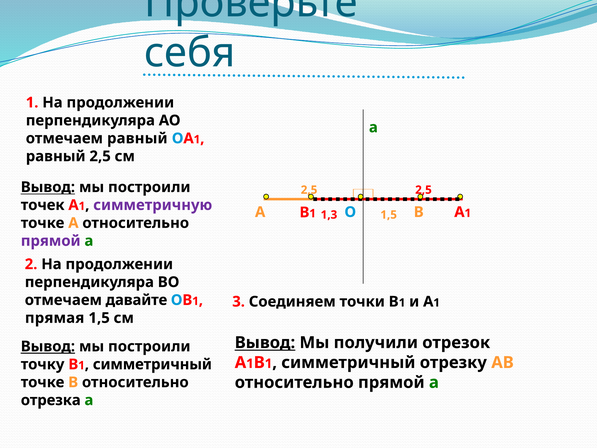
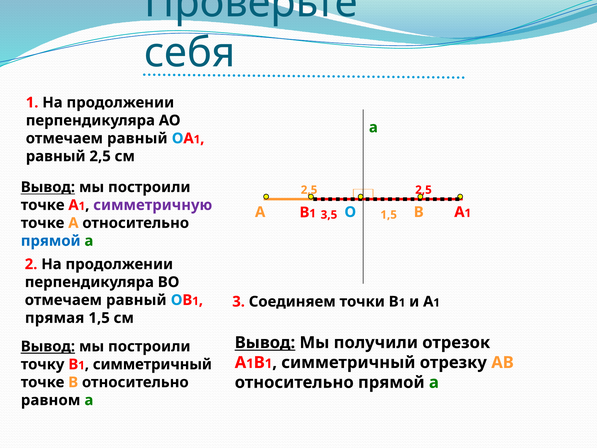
точек: точек -> точке (43, 205)
1,3: 1,3 -> 3,5 (329, 215)
прямой colour: purple -> blue (51, 241)
давайте: давайте -> равный (136, 300)
отрезка: отрезка -> равном (51, 400)
